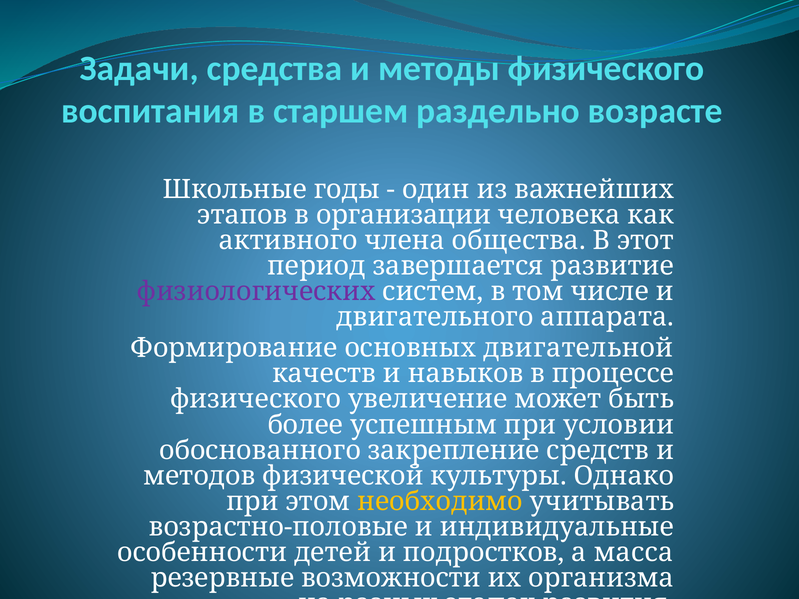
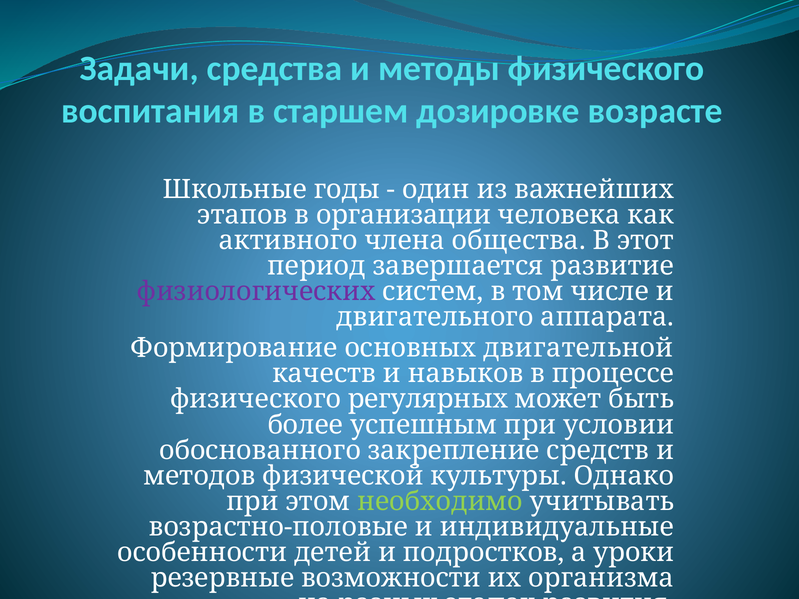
раздельно: раздельно -> дозировке (498, 111)
увеличение: увеличение -> регулярных (428, 399)
необходимо colour: yellow -> light green (440, 502)
масса: масса -> уроки (634, 553)
